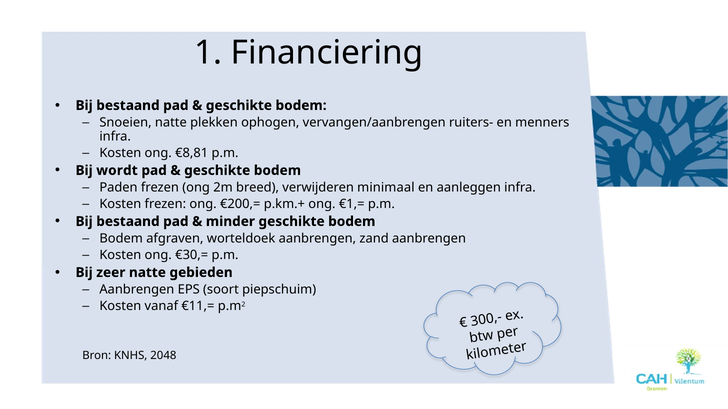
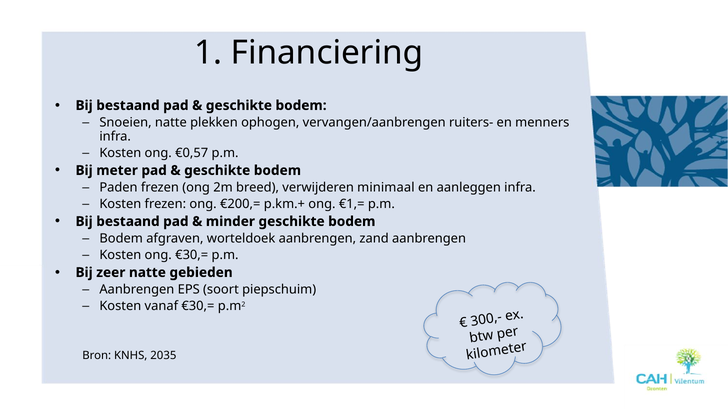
€8,81: €8,81 -> €0,57 (192, 153)
Bij wordt: wordt -> meter (117, 171)
vanaf €11,=: €11,= -> €30,= (198, 307)
2048: 2048 -> 2035 (163, 356)
